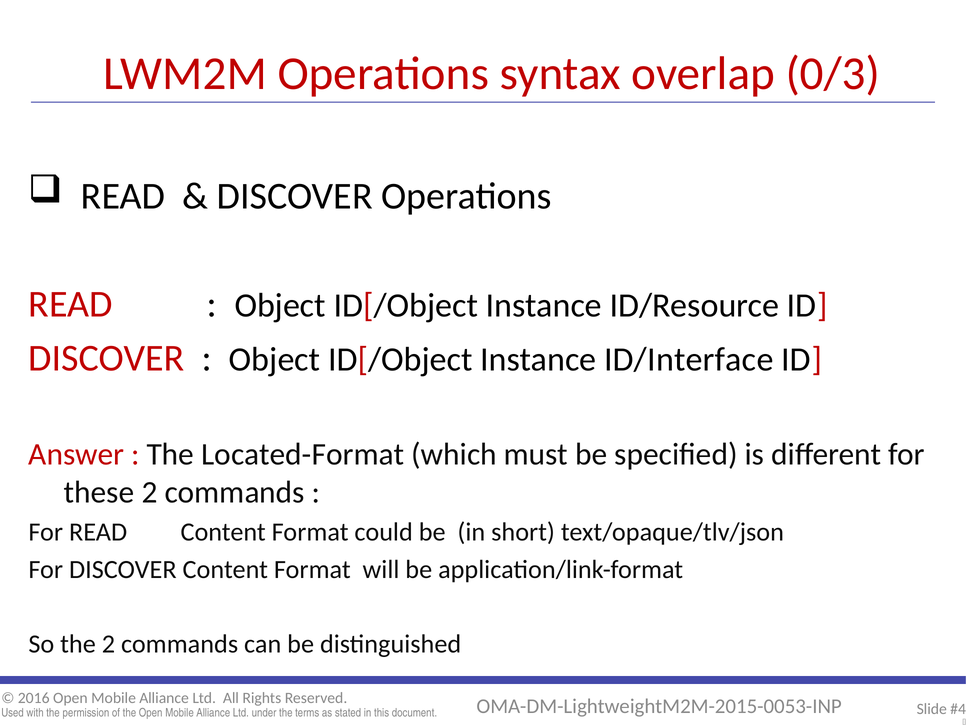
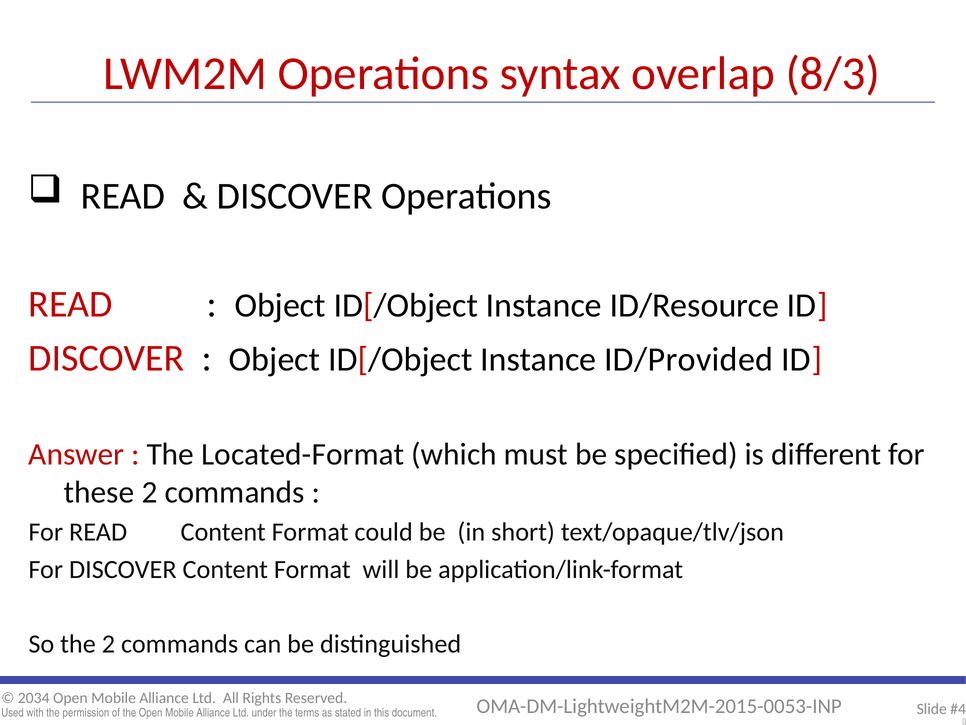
0/3: 0/3 -> 8/3 (833, 74)
ID/Interface: ID/Interface -> ID/Provided (689, 359)
2016: 2016 -> 2034 (34, 698)
